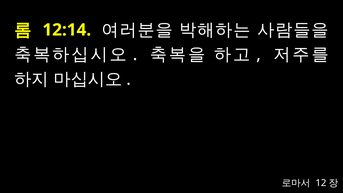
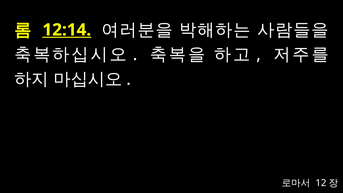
12:14 underline: none -> present (67, 30)
